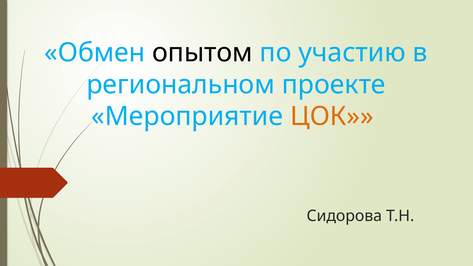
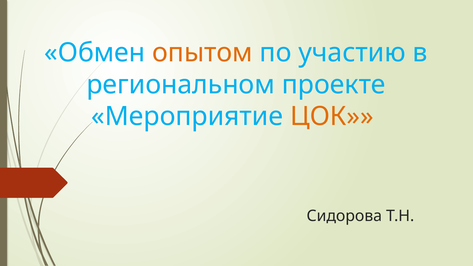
опытом colour: black -> orange (202, 53)
